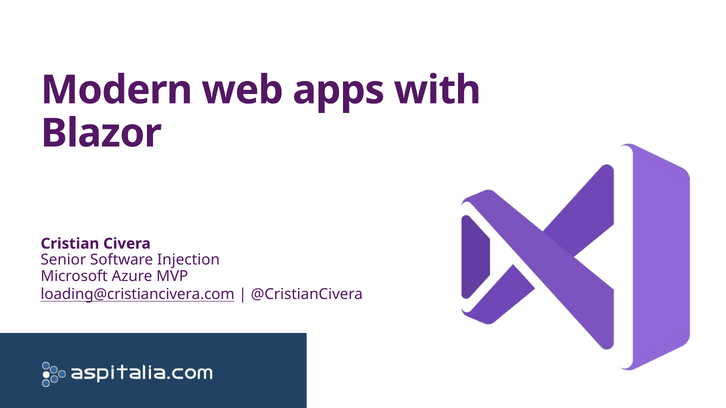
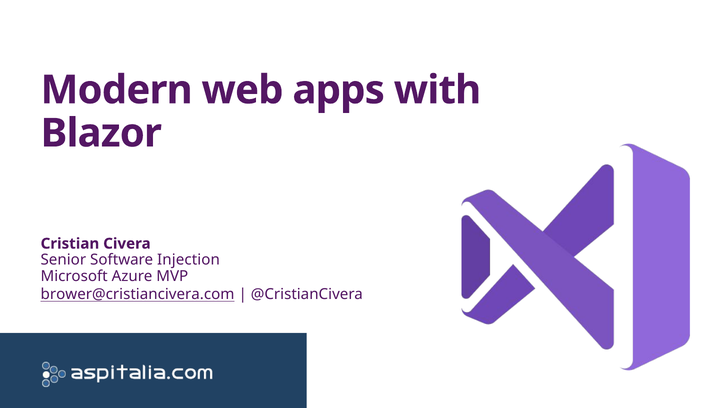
loading@cristiancivera.com: loading@cristiancivera.com -> brower@cristiancivera.com (138, 295)
